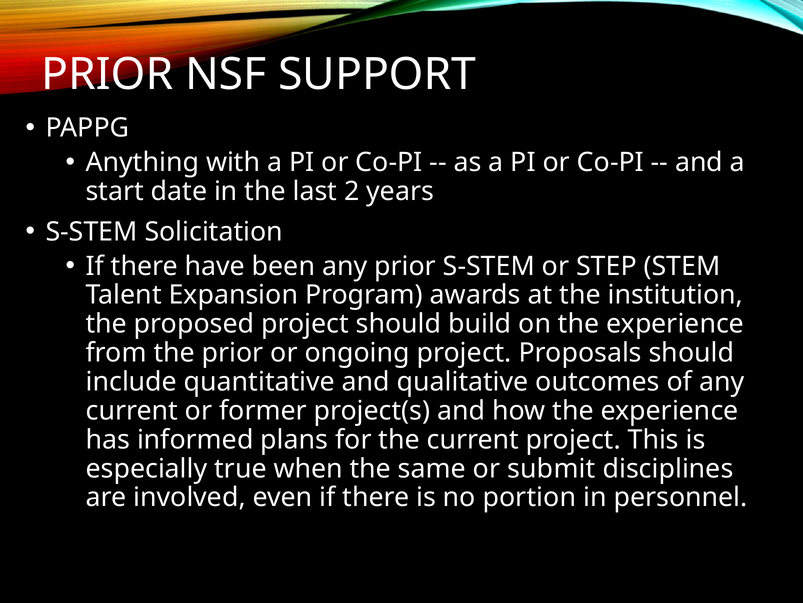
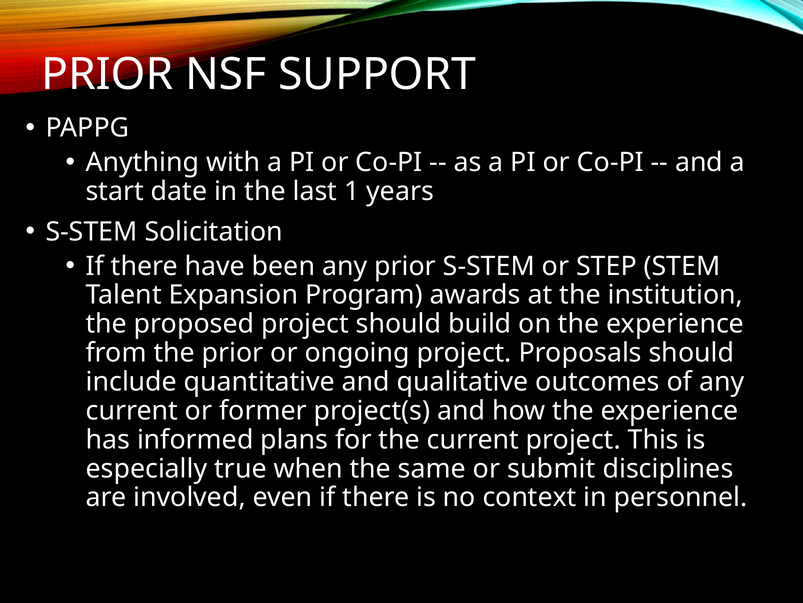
2: 2 -> 1 (352, 191)
portion: portion -> context (529, 497)
